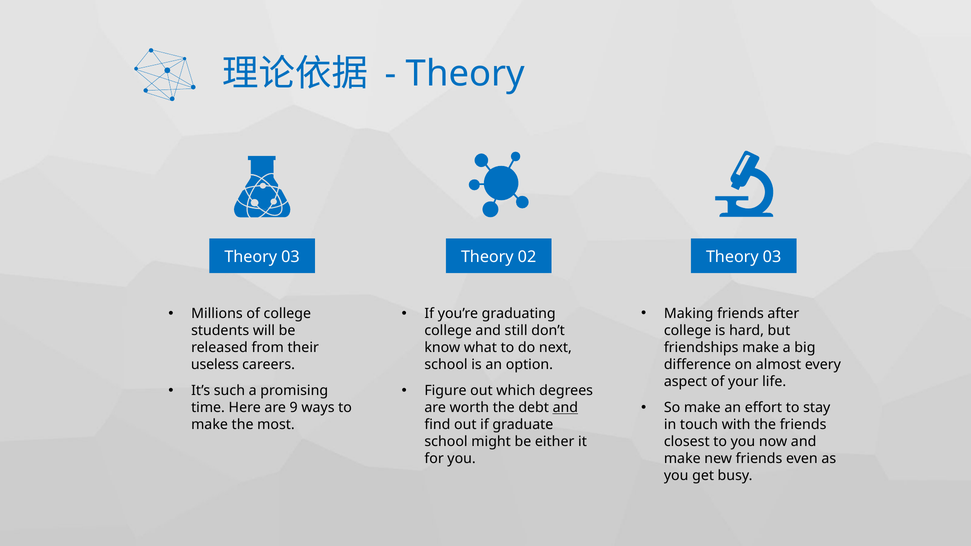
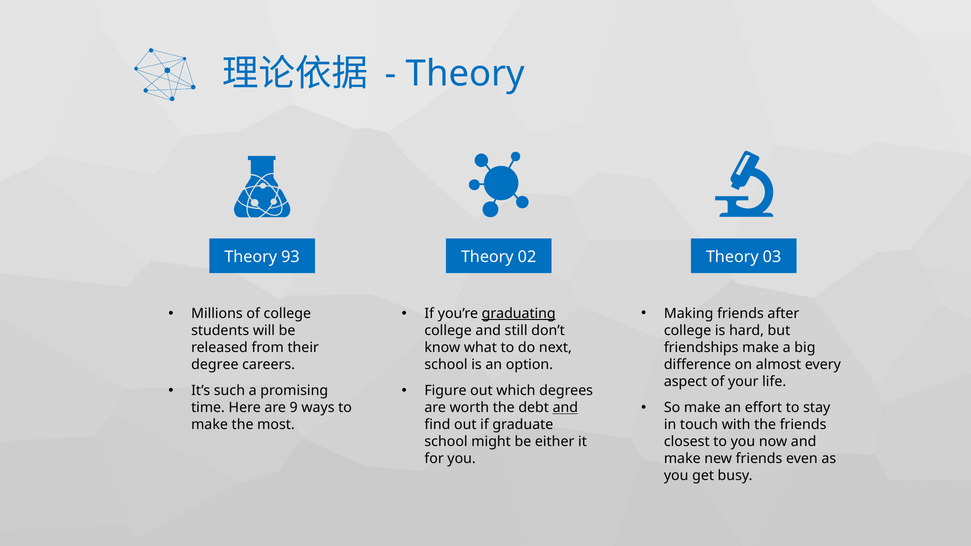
03: 03 -> 93 (290, 257)
graduating underline: none -> present (519, 314)
useless: useless -> degree (215, 365)
